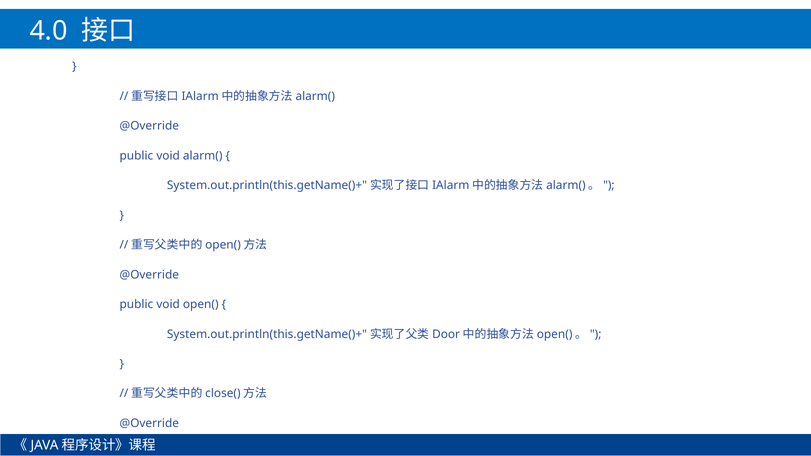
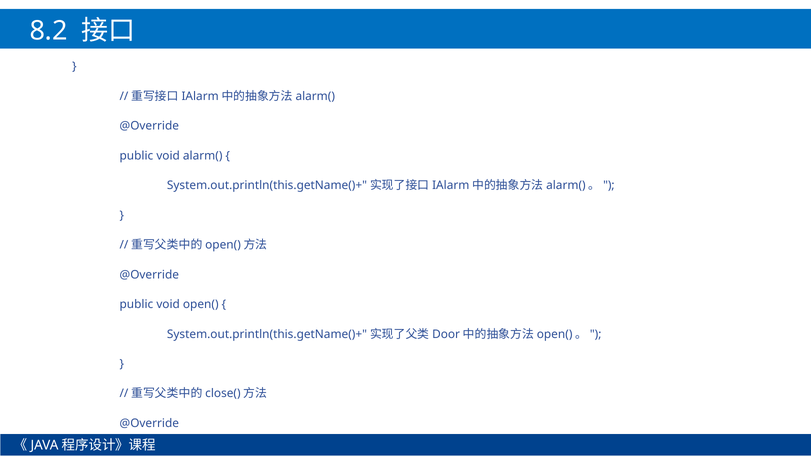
4.0: 4.0 -> 8.2 (49, 31)
